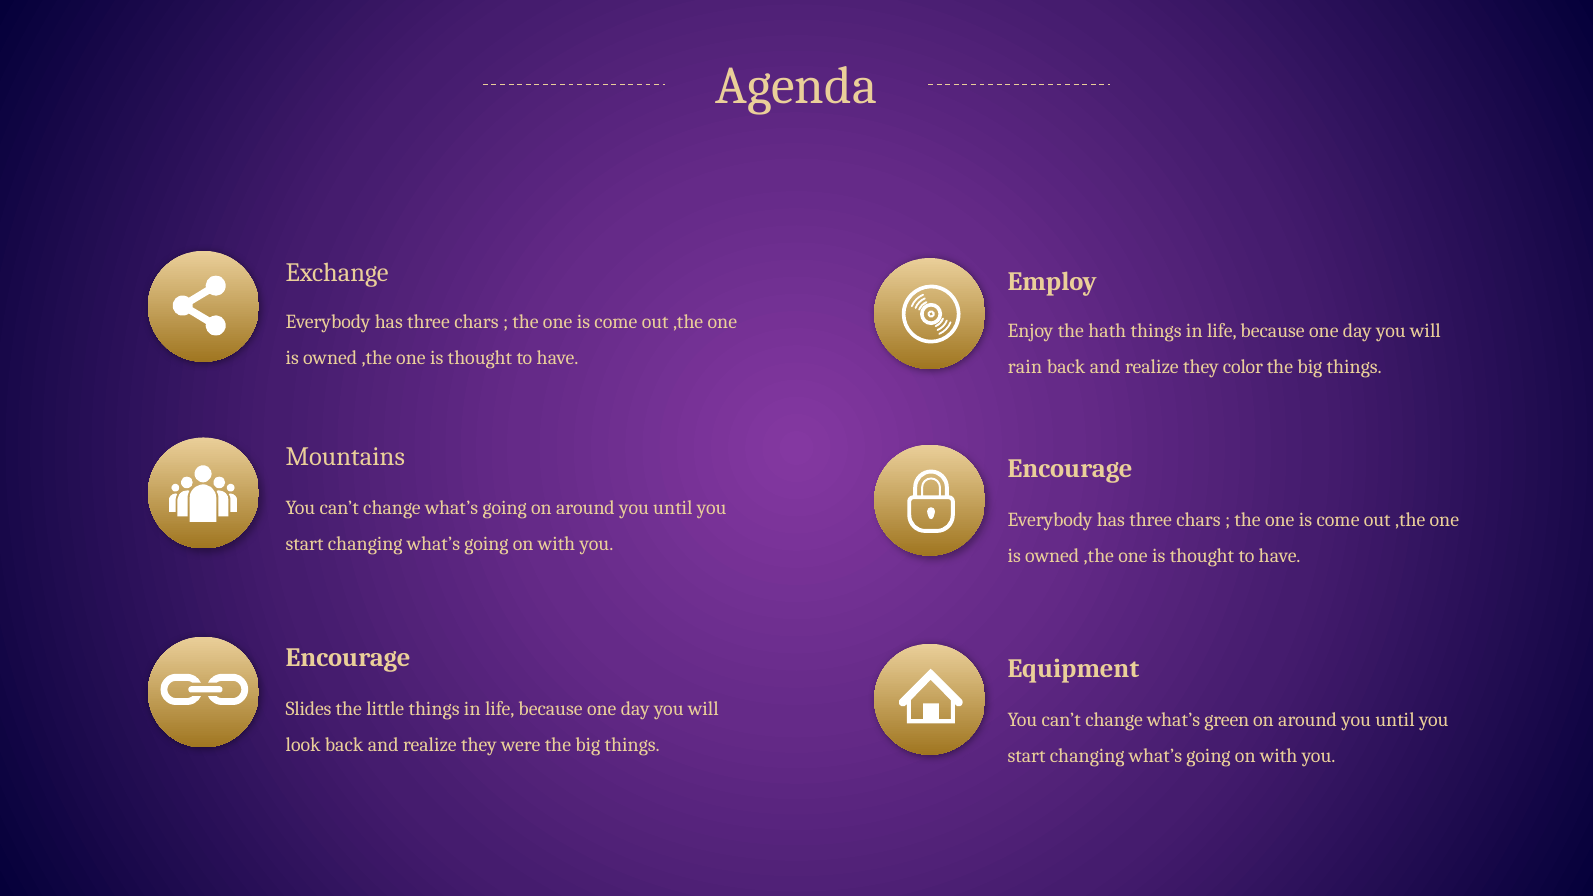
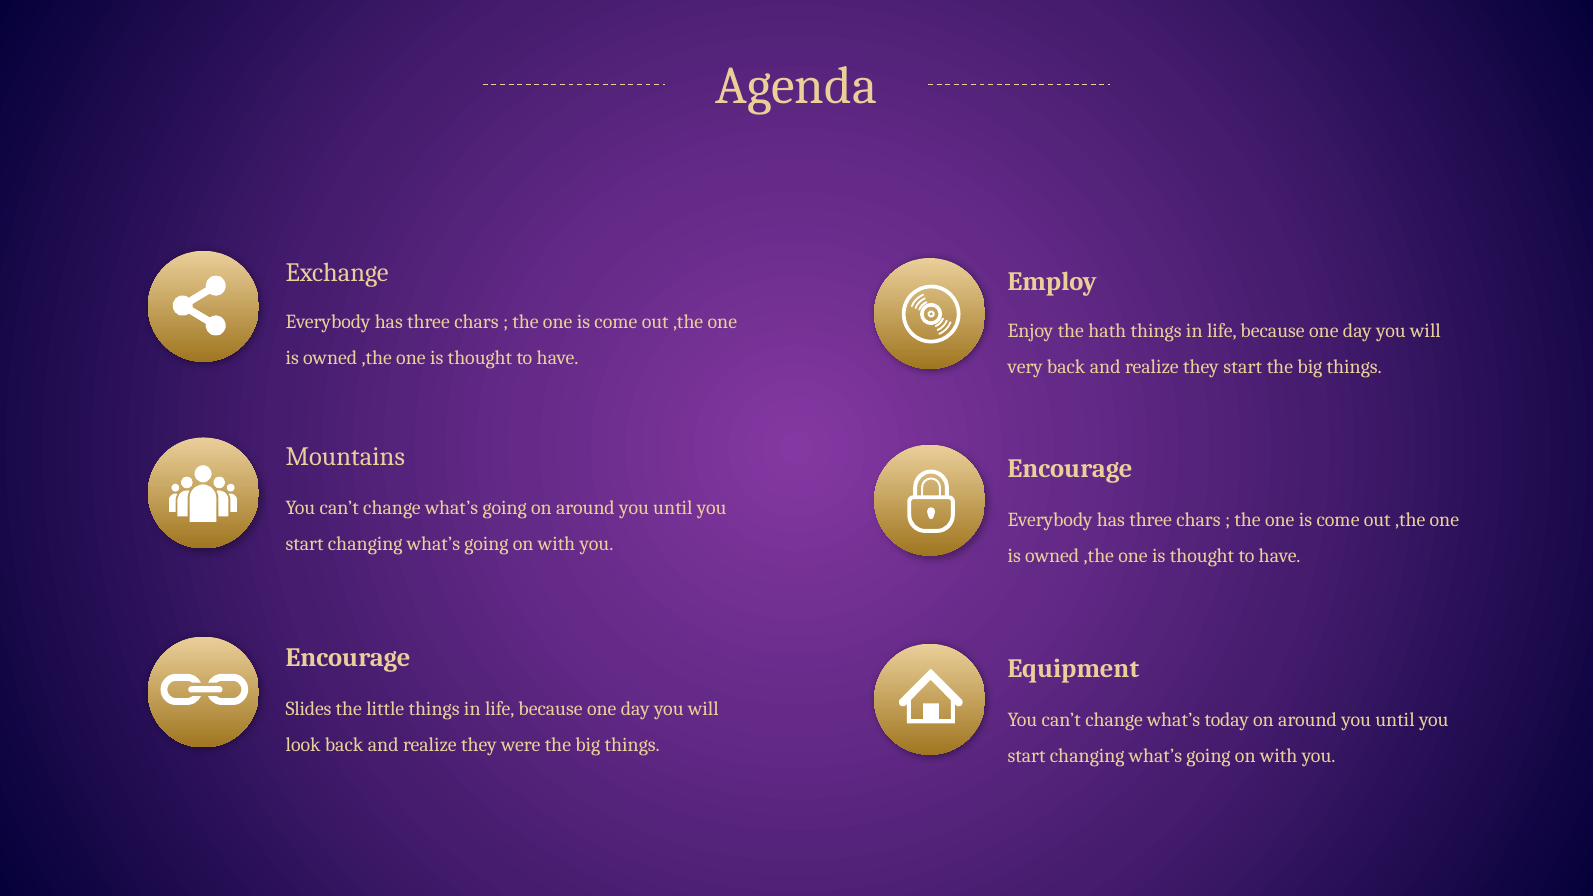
rain: rain -> very (1025, 367)
they color: color -> start (1243, 367)
green: green -> today (1227, 720)
